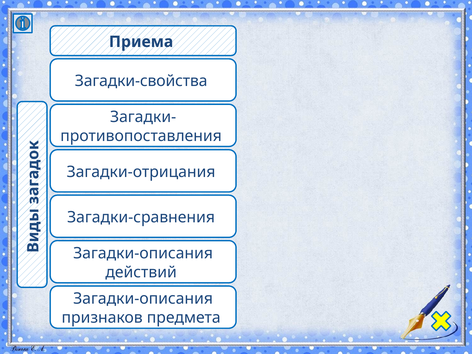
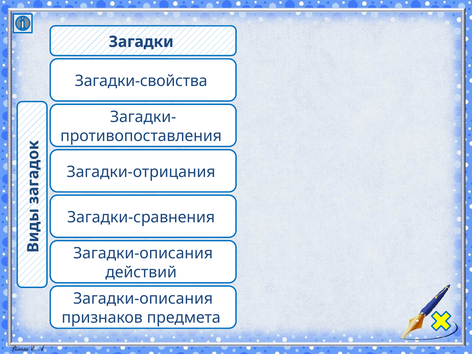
Приема: Приема -> Загадки (141, 42)
